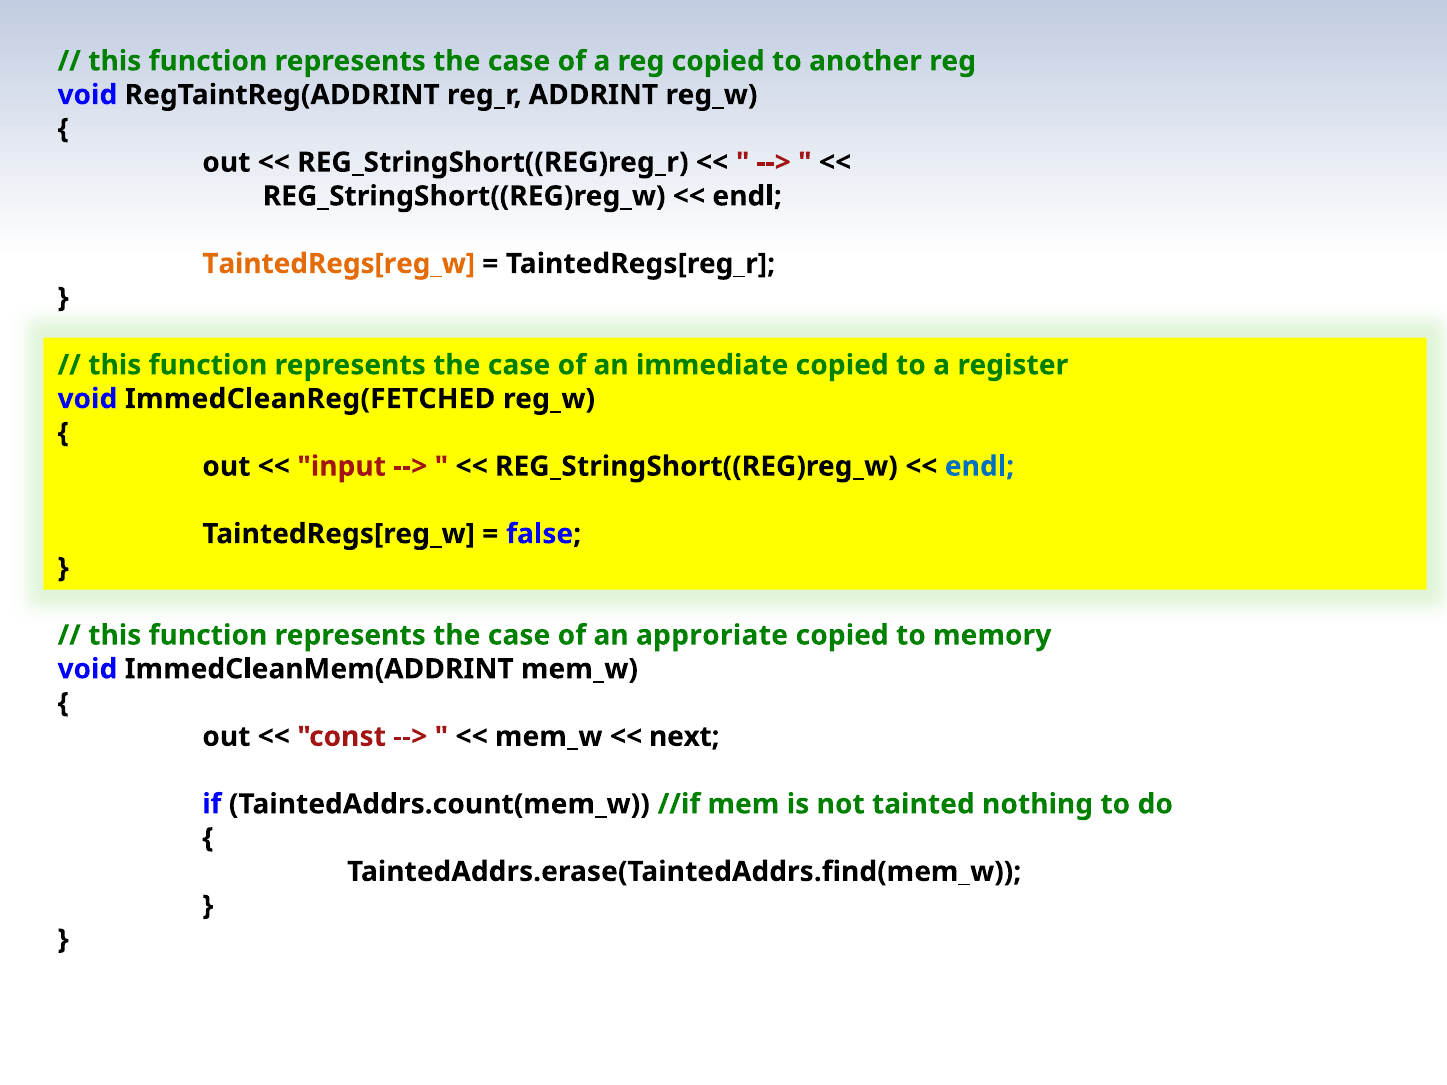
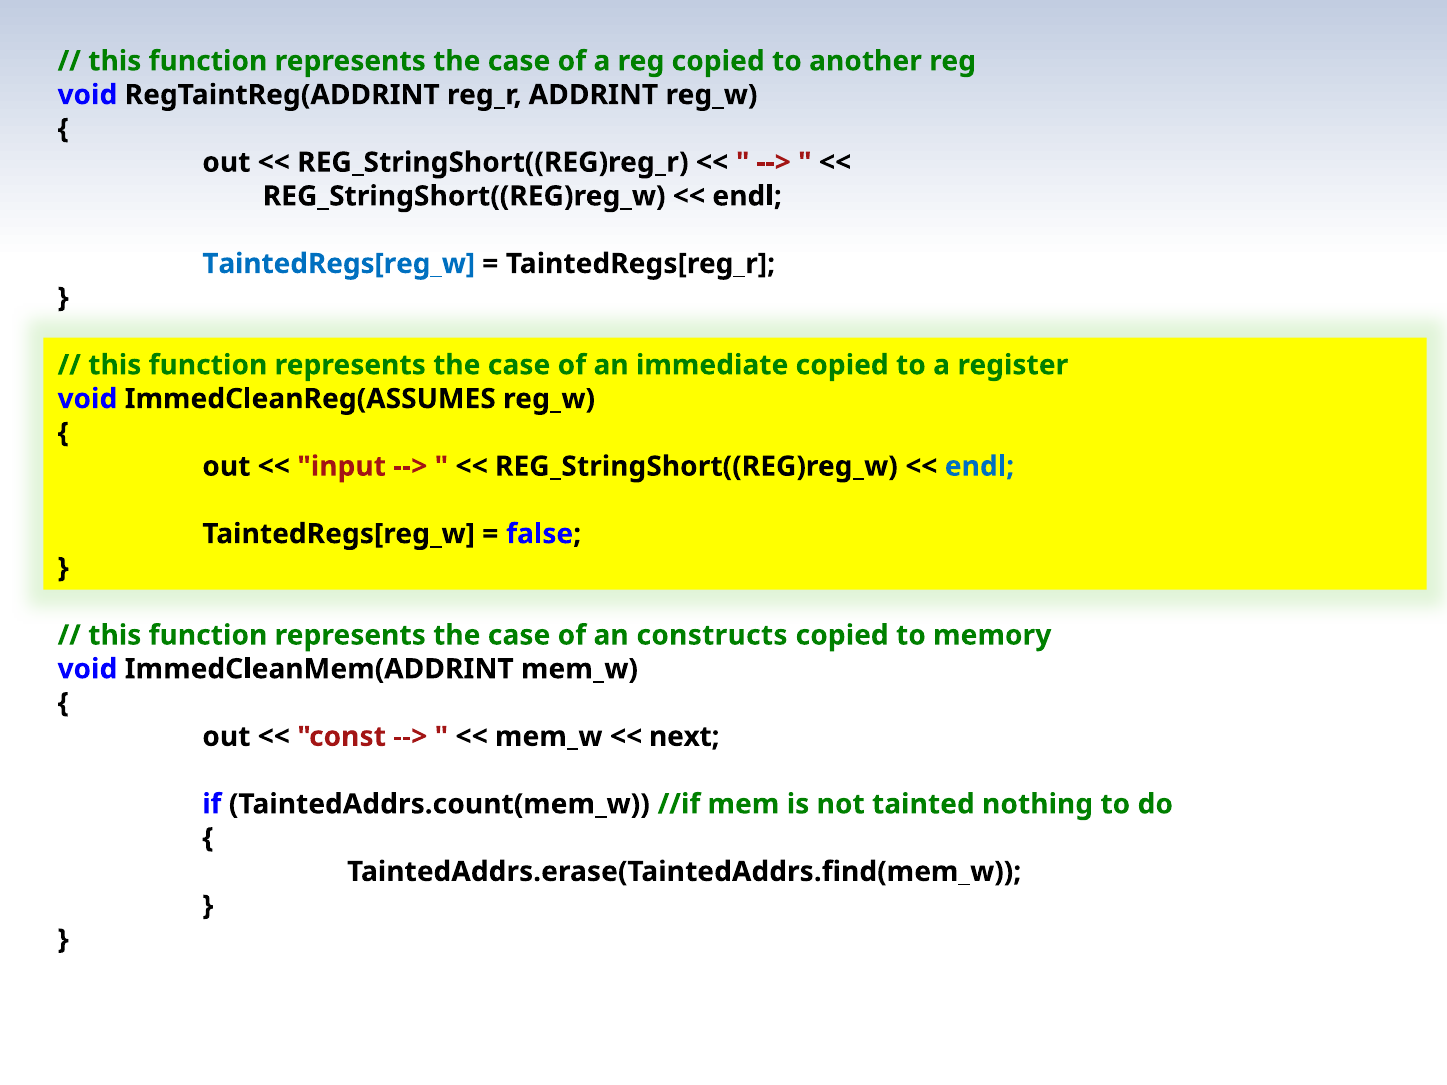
TaintedRegs[reg_w colour: orange -> blue (339, 264)
ImmedCleanReg(FETCHED: ImmedCleanReg(FETCHED -> ImmedCleanReg(ASSUMES (310, 399)
approriate: approriate -> constructs (712, 635)
